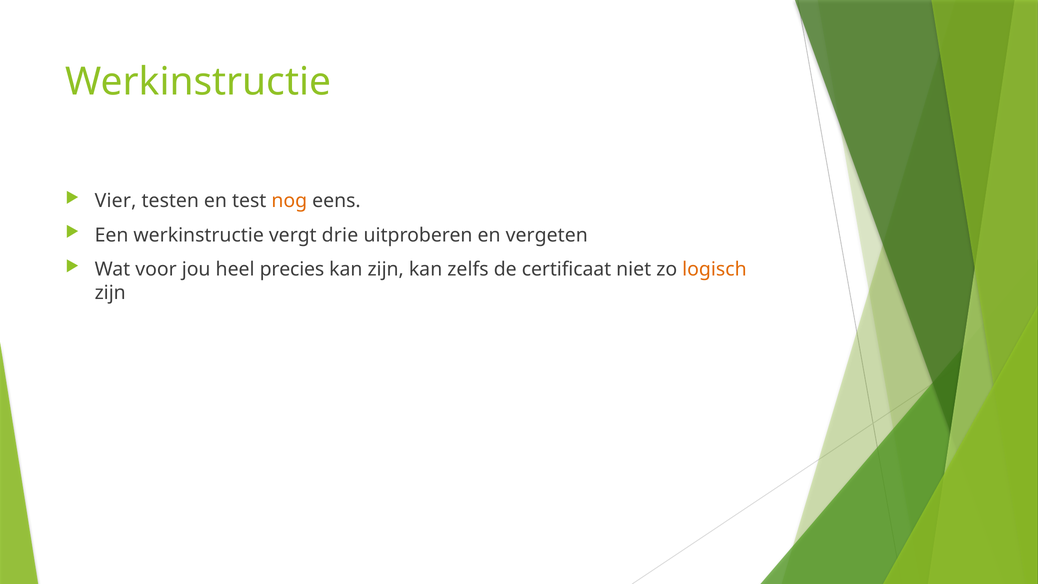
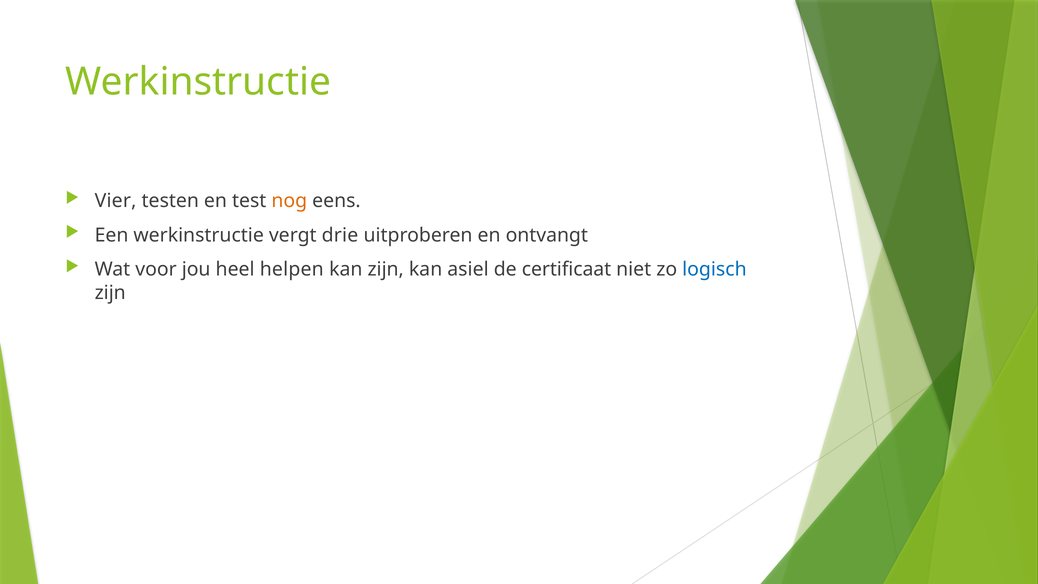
vergeten: vergeten -> ontvangt (547, 235)
precies: precies -> helpen (292, 269)
zelfs: zelfs -> asiel (468, 269)
logisch colour: orange -> blue (714, 269)
